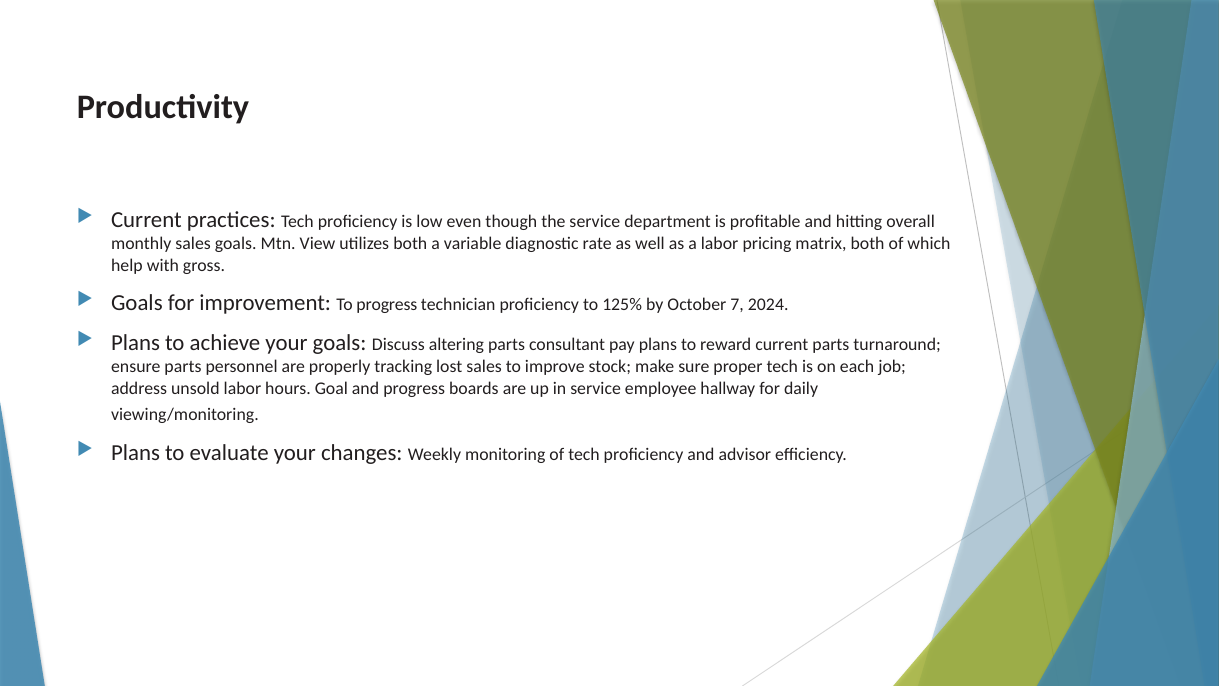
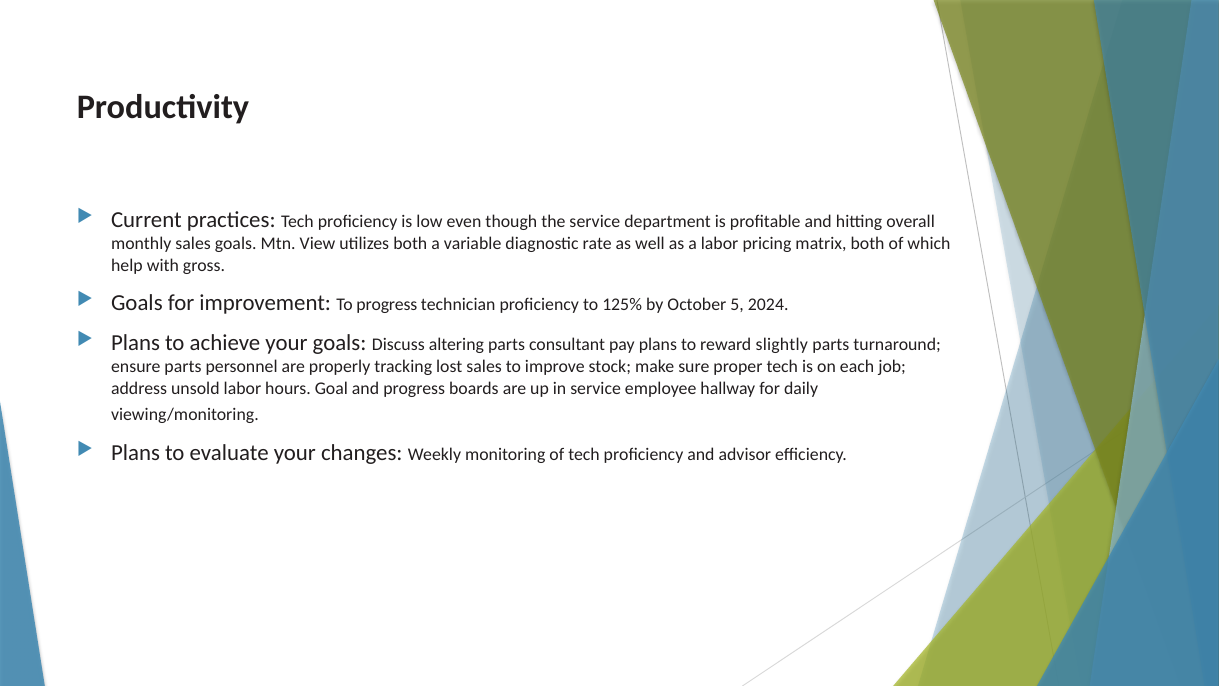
7: 7 -> 5 (737, 304)
reward current: current -> slightly (782, 344)
